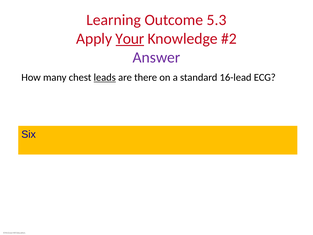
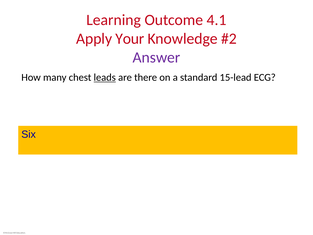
5.3: 5.3 -> 4.1 (217, 20)
Your underline: present -> none (130, 39)
16-lead: 16-lead -> 15-lead (236, 77)
